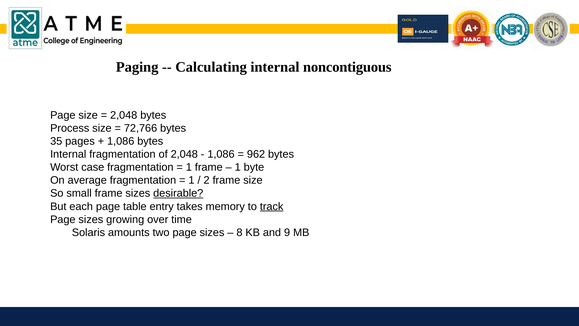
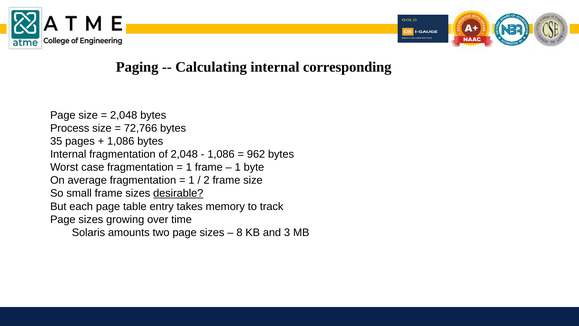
noncontiguous: noncontiguous -> corresponding (347, 67)
track underline: present -> none (272, 206)
9: 9 -> 3 (287, 232)
